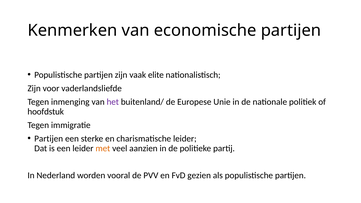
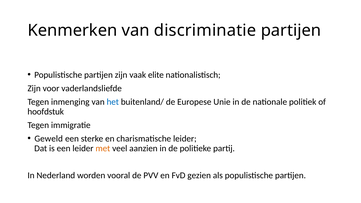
economische: economische -> discriminatie (205, 30)
het colour: purple -> blue (113, 102)
Partijen: Partijen -> Geweld (49, 139)
